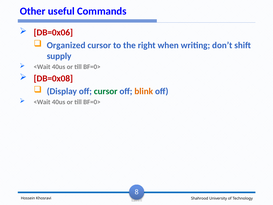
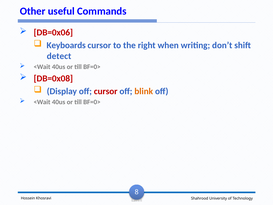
Organized: Organized -> Keyboards (66, 45)
supply: supply -> detect (59, 56)
cursor colour: green -> red (106, 91)
